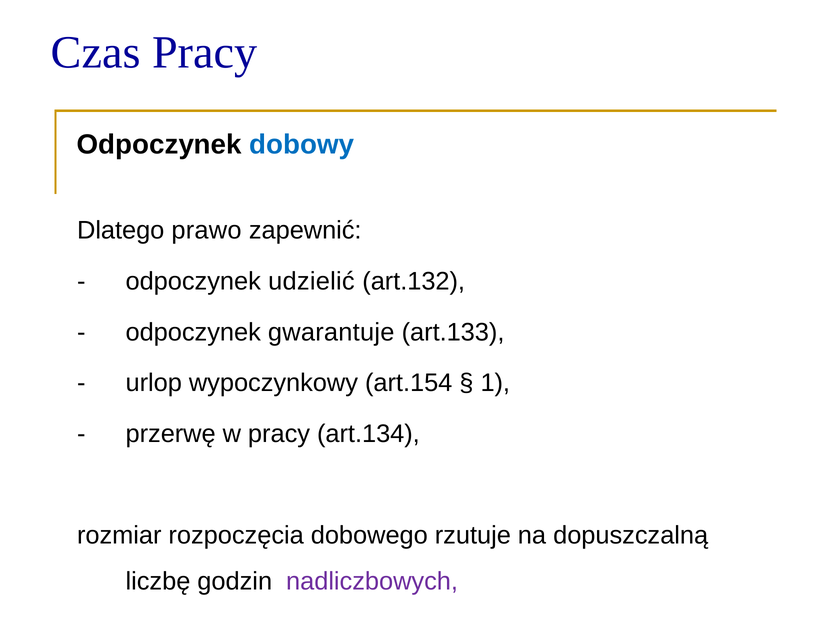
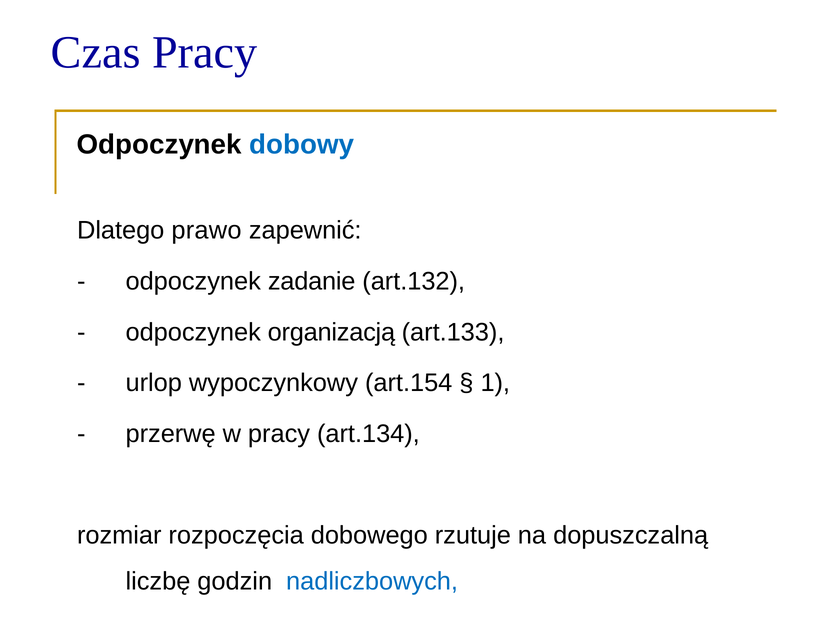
udzielić: udzielić -> zadanie (312, 281)
gwarantuje: gwarantuje -> organizacją (331, 332)
nadliczbowych colour: purple -> blue (372, 581)
